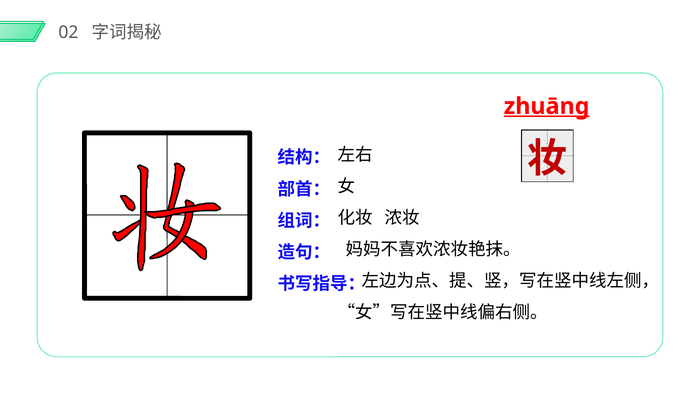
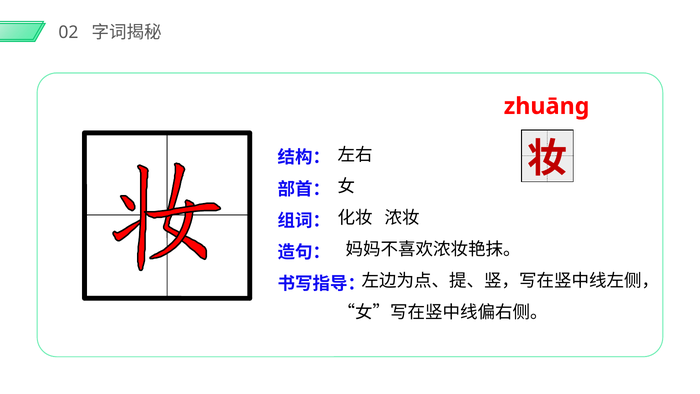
zhuāng underline: present -> none (547, 106)
